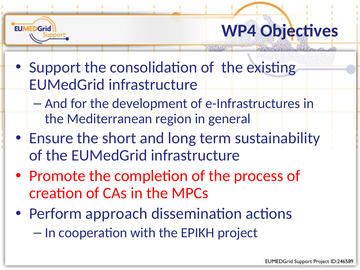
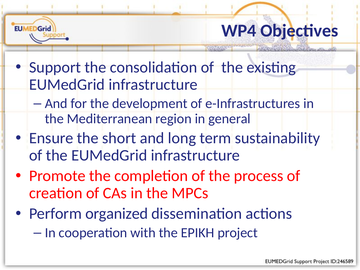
approach: approach -> organized (117, 214)
